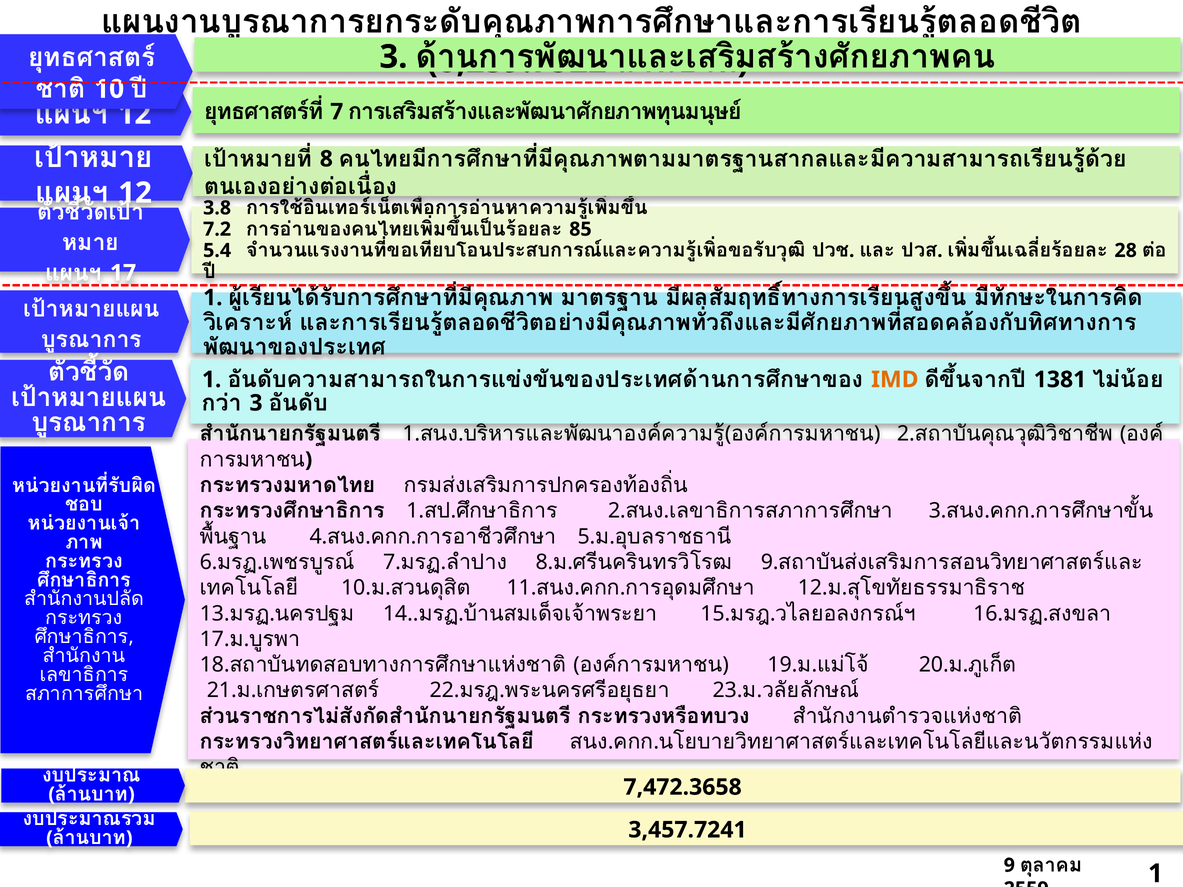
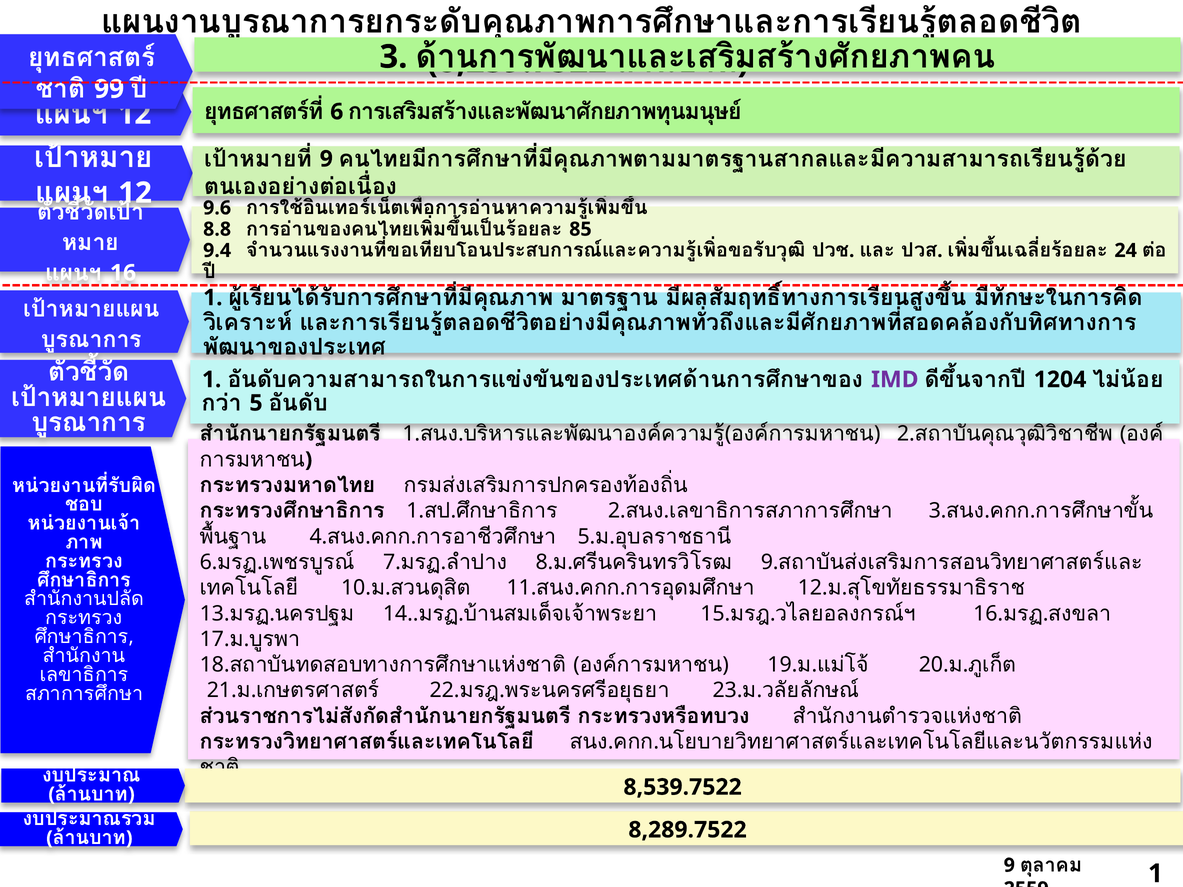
10: 10 -> 99 (109, 89)
7: 7 -> 6 (337, 112)
8: 8 -> 9 (326, 159)
3.8: 3.8 -> 9.6 (217, 208)
7.2: 7.2 -> 8.8 (217, 229)
5.4: 5.4 -> 9.4 (217, 251)
28: 28 -> 24 (1126, 251)
17: 17 -> 16 (123, 273)
IMD colour: orange -> purple (895, 380)
1381: 1381 -> 1204 (1060, 380)
3: 3 -> 5 (256, 403)
7,472.3658: 7,472.3658 -> 8,539.7522 (683, 787)
3,457.7241: 3,457.7241 -> 8,289.7522 (688, 830)
